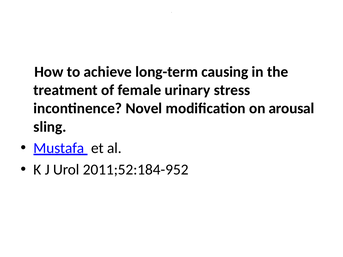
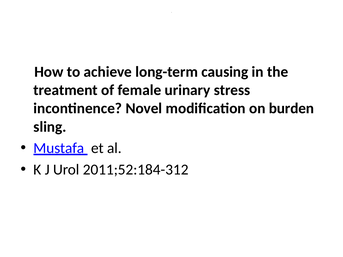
arousal: arousal -> burden (291, 109)
2011;52:184-952: 2011;52:184-952 -> 2011;52:184-312 (136, 170)
